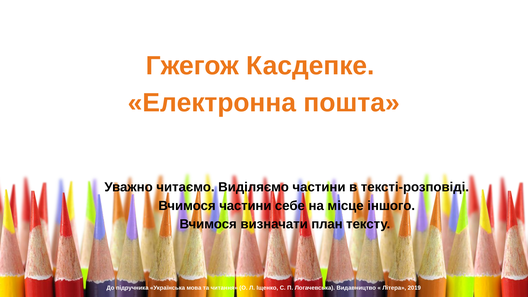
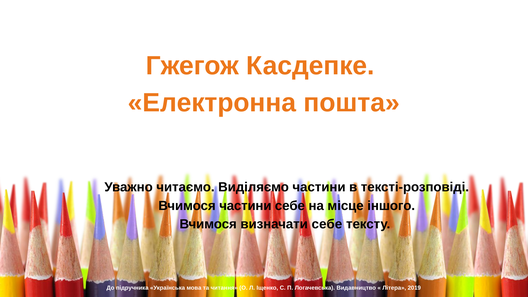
визначати план: план -> себе (327, 224)
